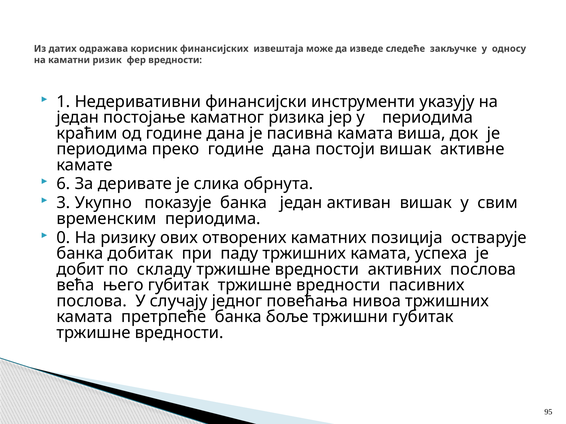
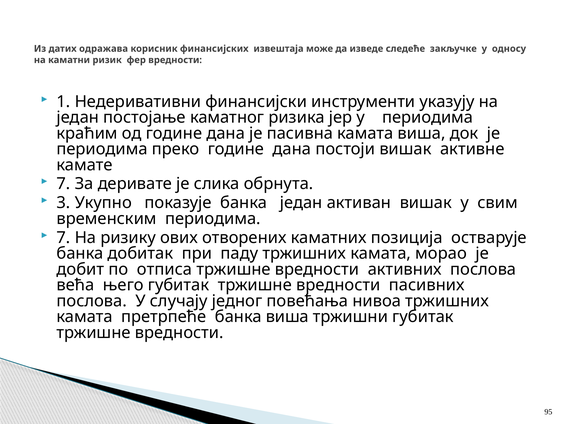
6: 6 -> 7 (63, 184)
0: 0 -> 7 (63, 238)
успеха: успеха -> морао (441, 254)
складу: складу -> отписа (164, 270)
банка боље: боље -> виша (287, 317)
